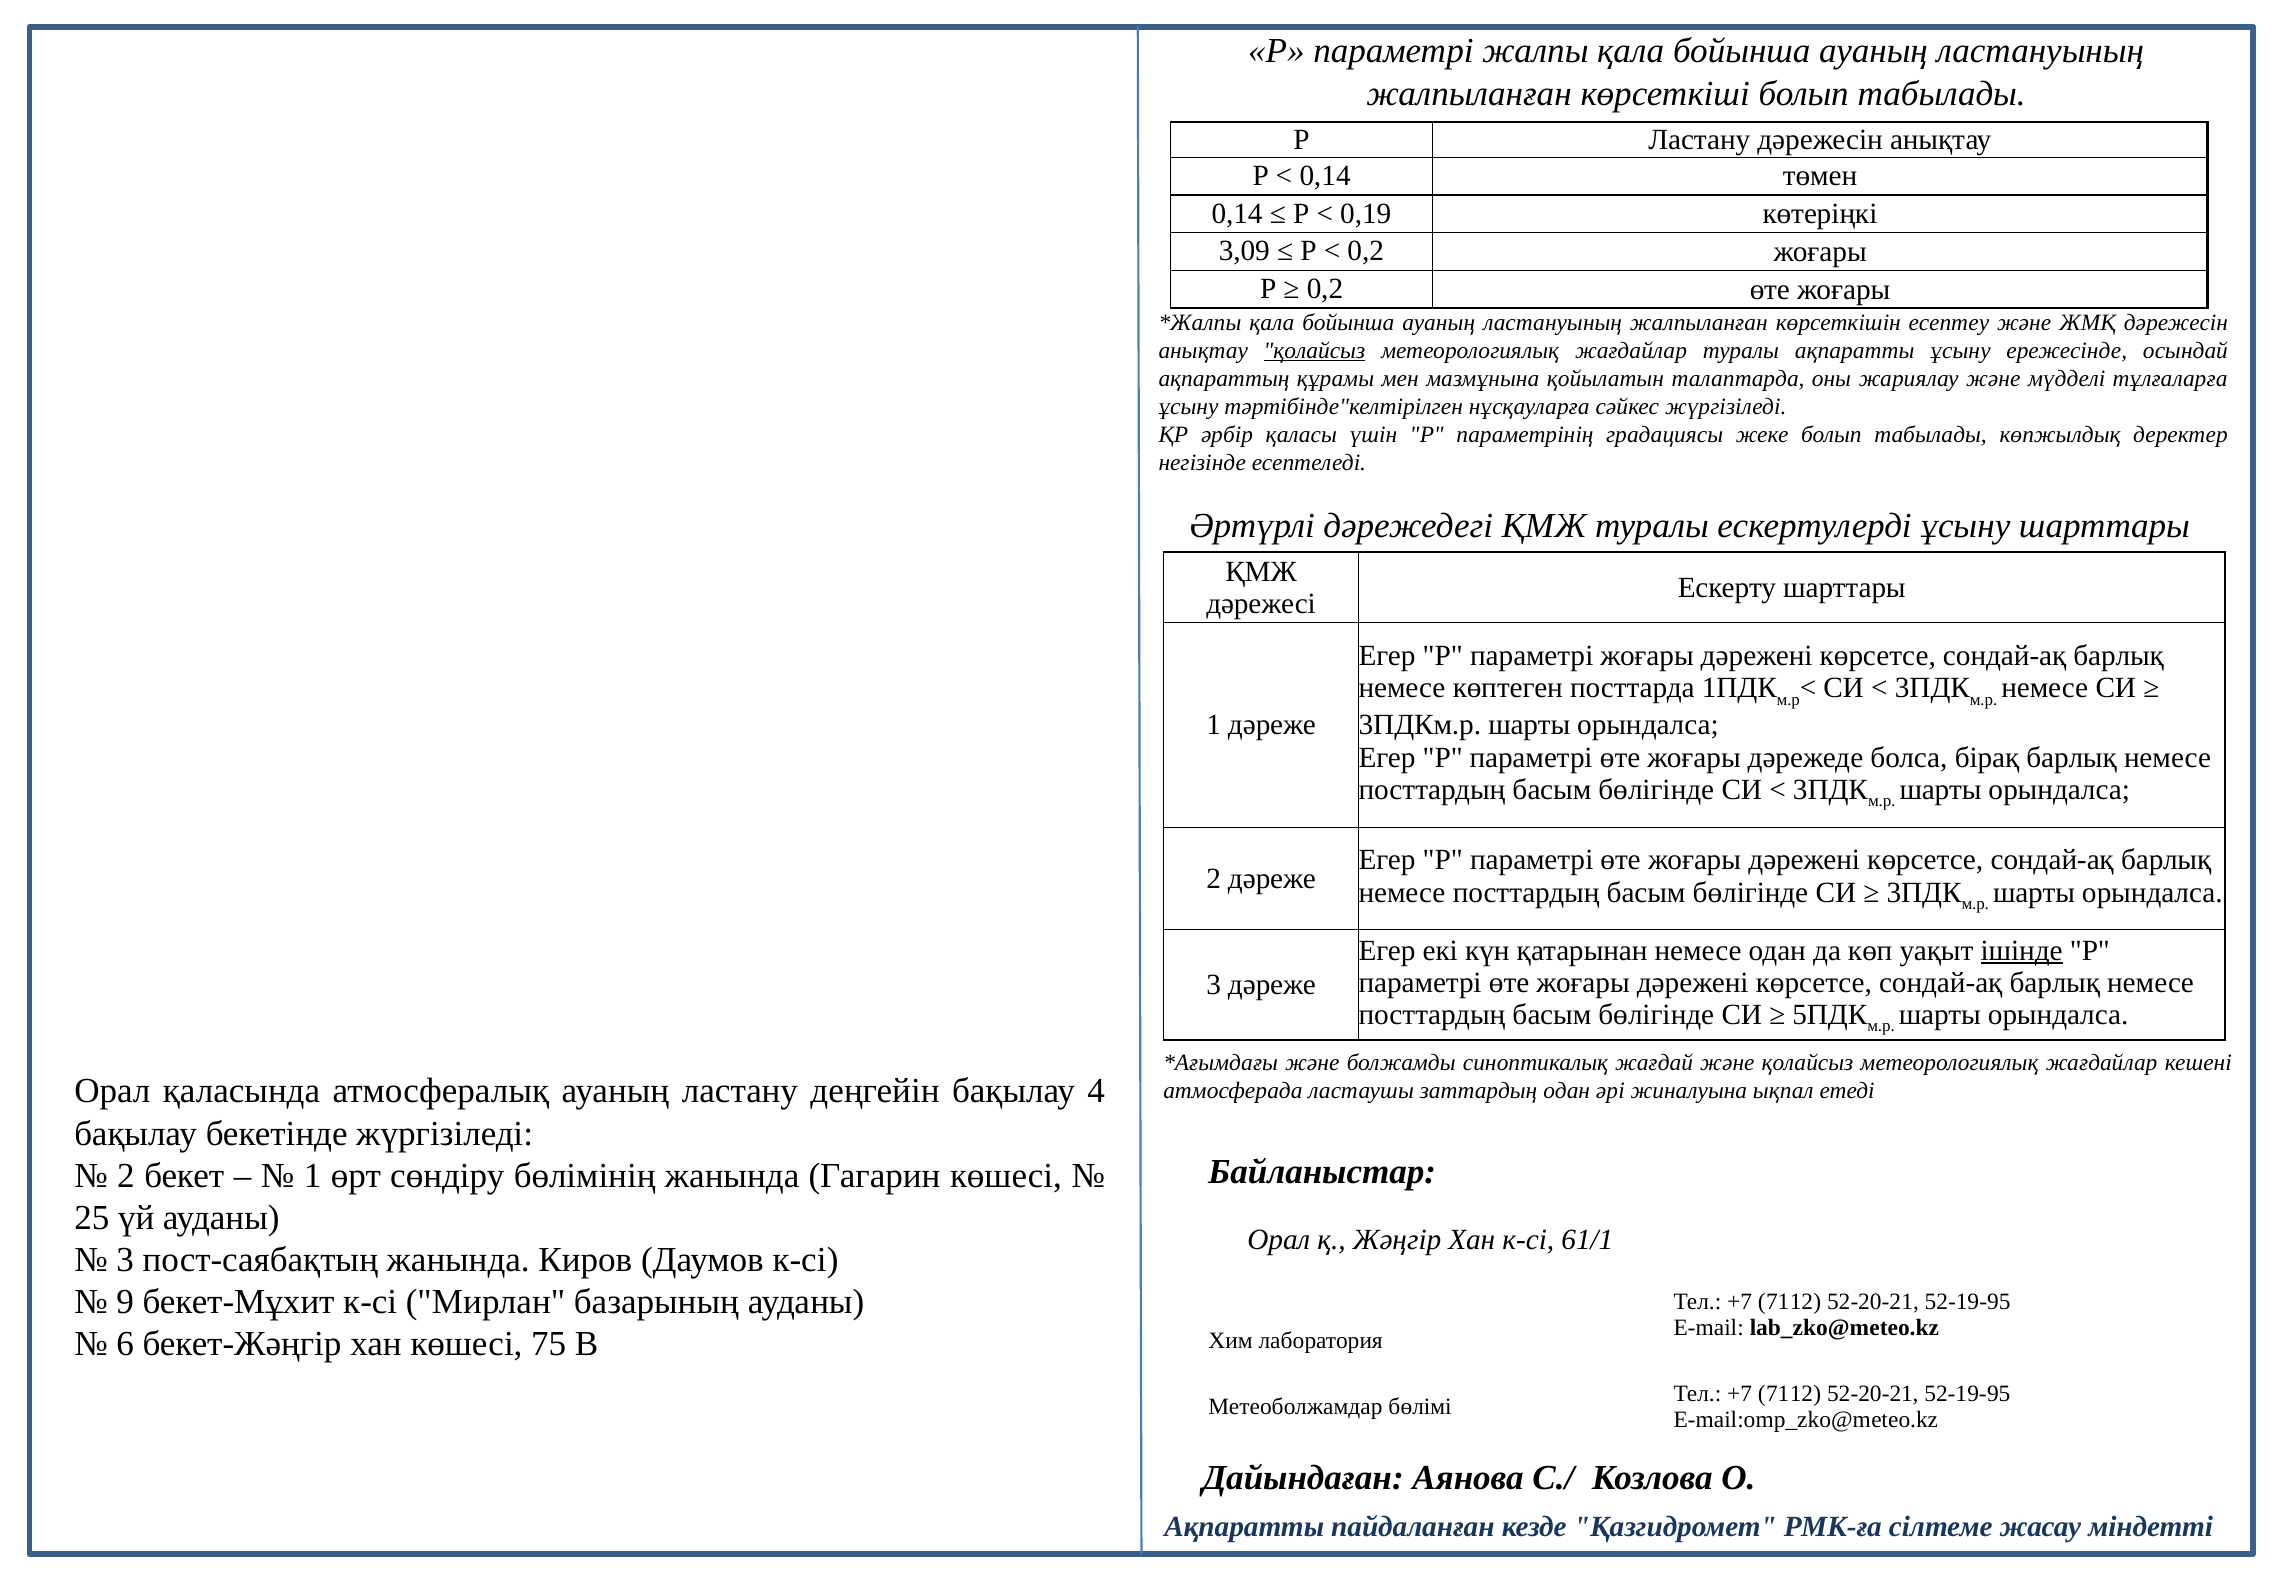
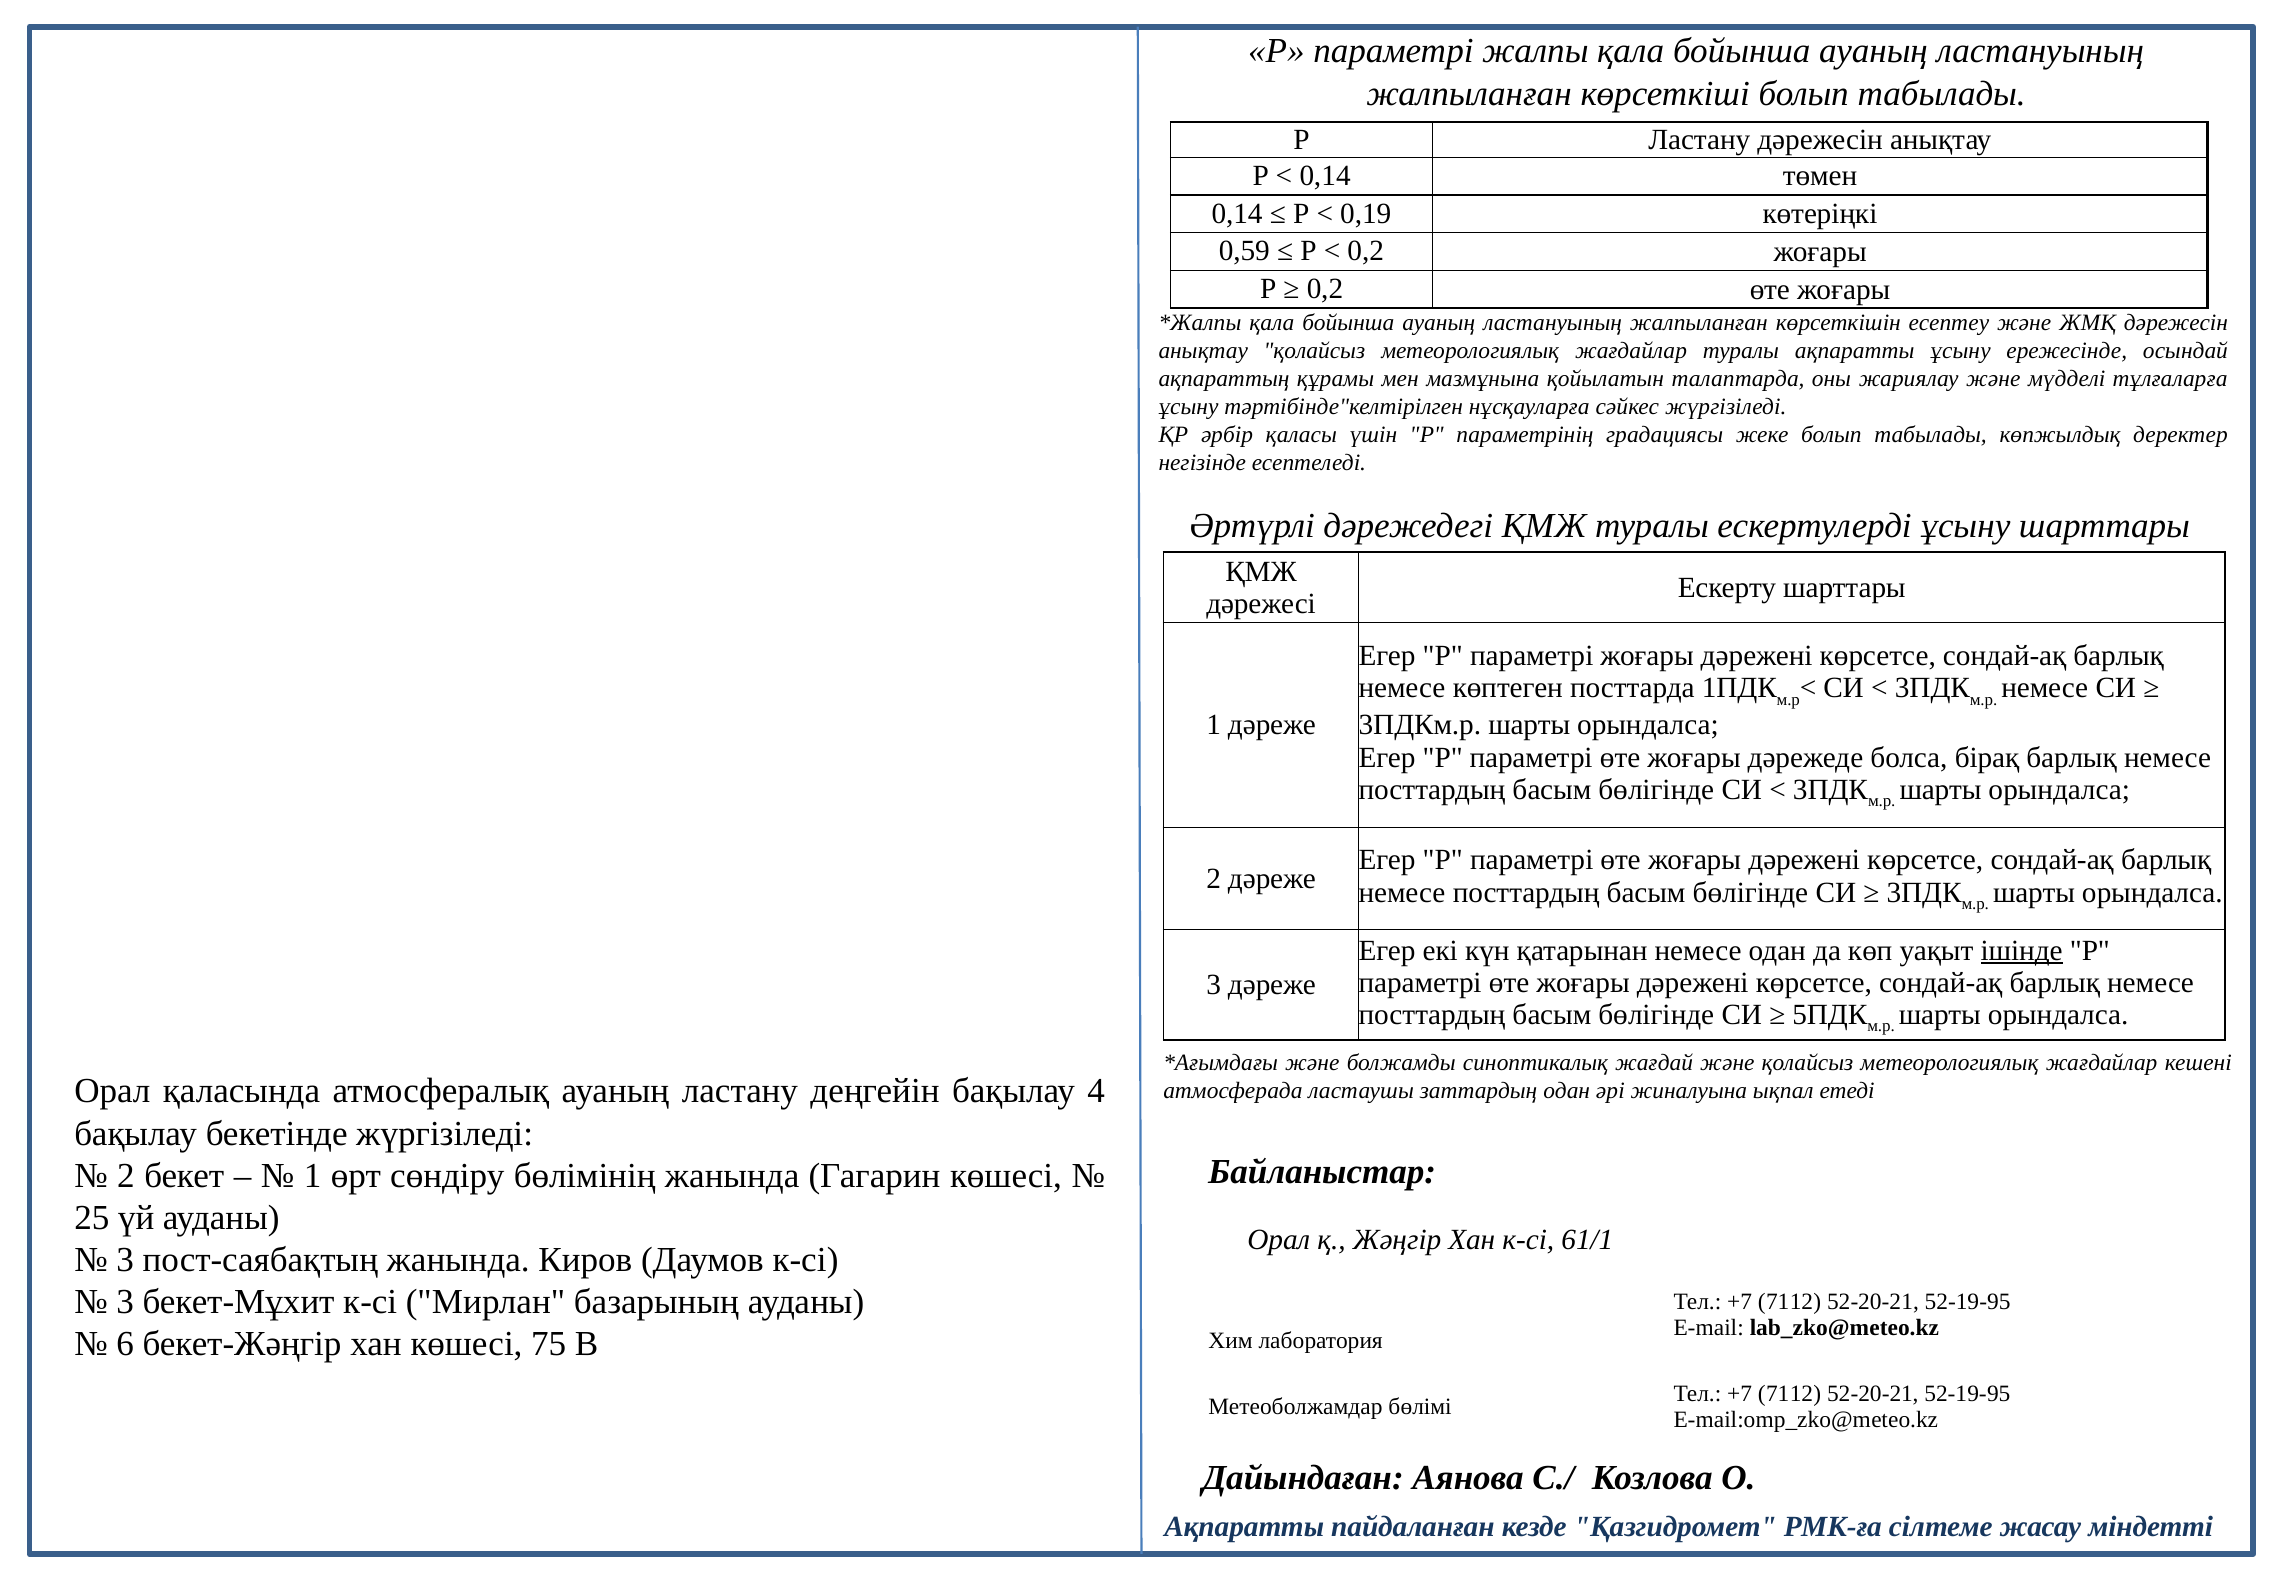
3,09: 3,09 -> 0,59 (1244, 251)
қолайсыз underline: present -> none (1314, 350)
9: 9 -> 3 (125, 1302)
